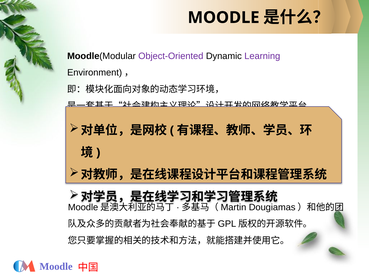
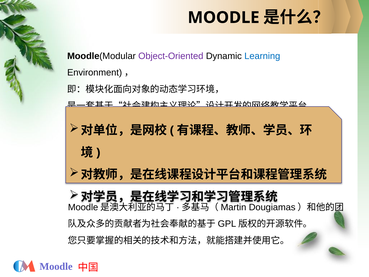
Learning colour: purple -> blue (262, 56)
